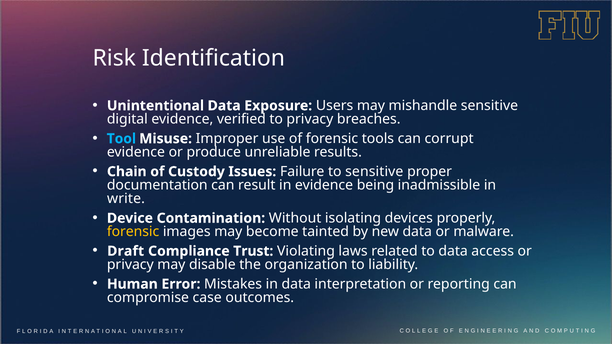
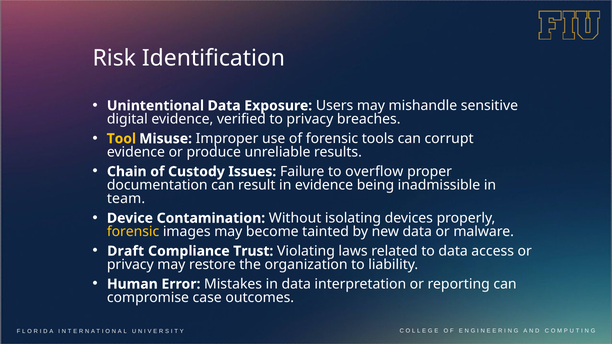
Tool colour: light blue -> yellow (121, 139)
to sensitive: sensitive -> overflow (374, 172)
write: write -> team (126, 199)
disable: disable -> restore (212, 265)
